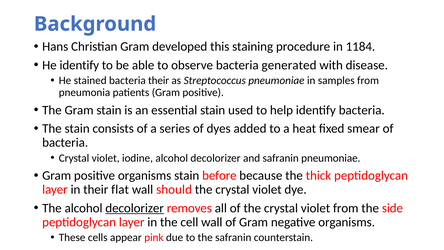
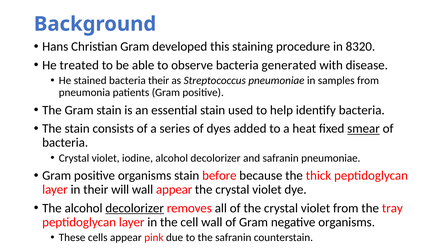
1184: 1184 -> 8320 (360, 47)
He identify: identify -> treated (79, 65)
smear underline: none -> present (363, 129)
flat: flat -> will (120, 189)
wall should: should -> appear (174, 189)
side: side -> tray (392, 208)
